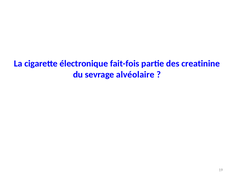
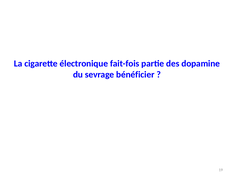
creatinine: creatinine -> dopamine (201, 63)
alvéolaire: alvéolaire -> bénéficier (135, 74)
